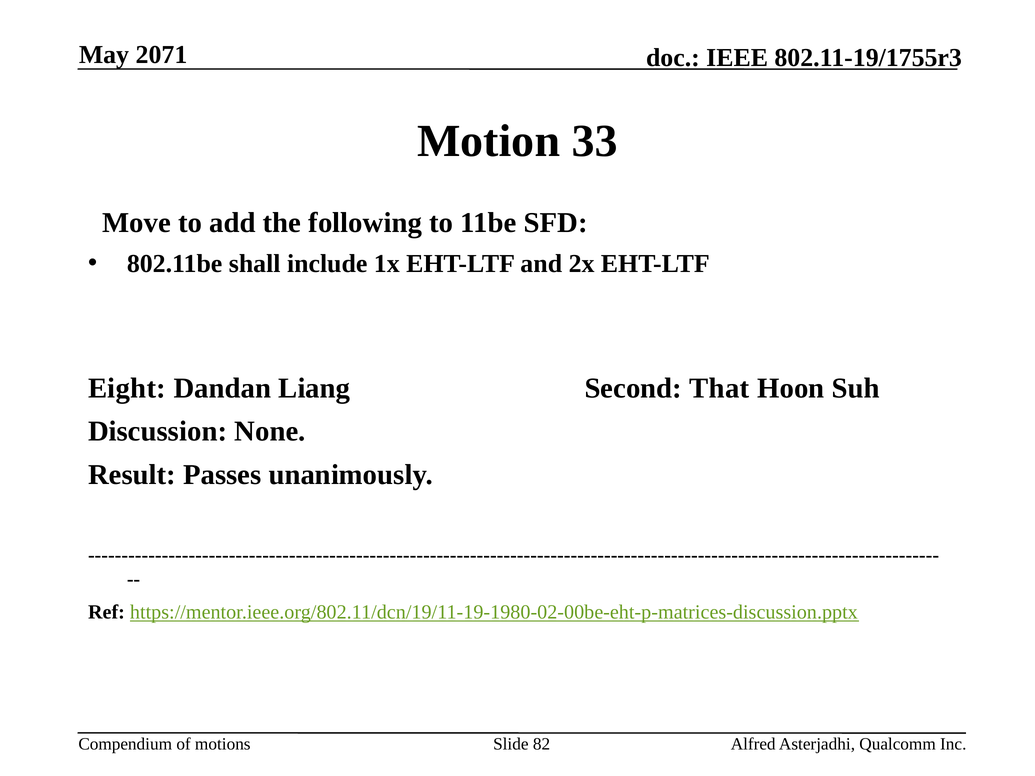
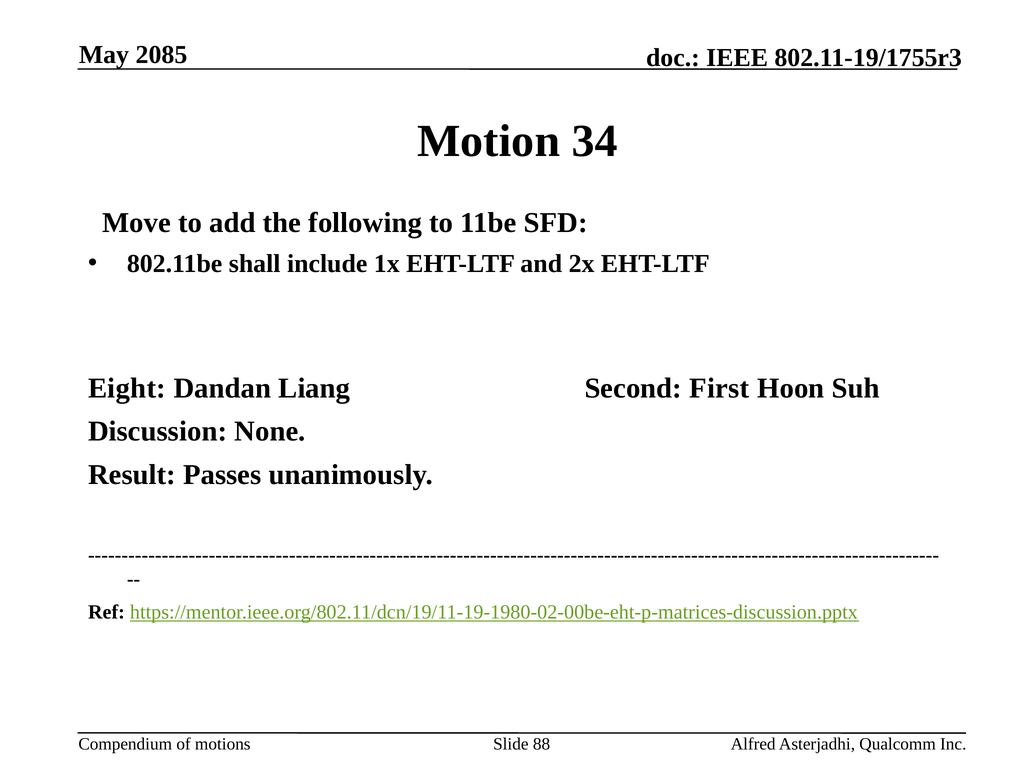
2071: 2071 -> 2085 (161, 55)
33: 33 -> 34 (595, 141)
That: That -> First (719, 388)
82: 82 -> 88 (542, 744)
